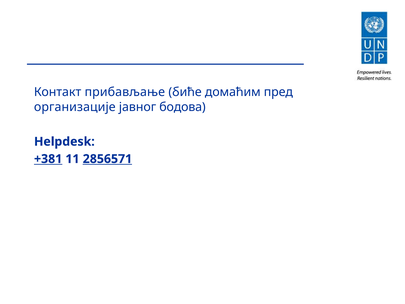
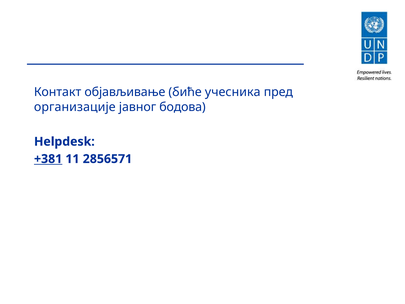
прибављање: прибављање -> објављивање (125, 92)
домаћим: домаћим -> учесника (233, 92)
2856571 underline: present -> none (107, 159)
